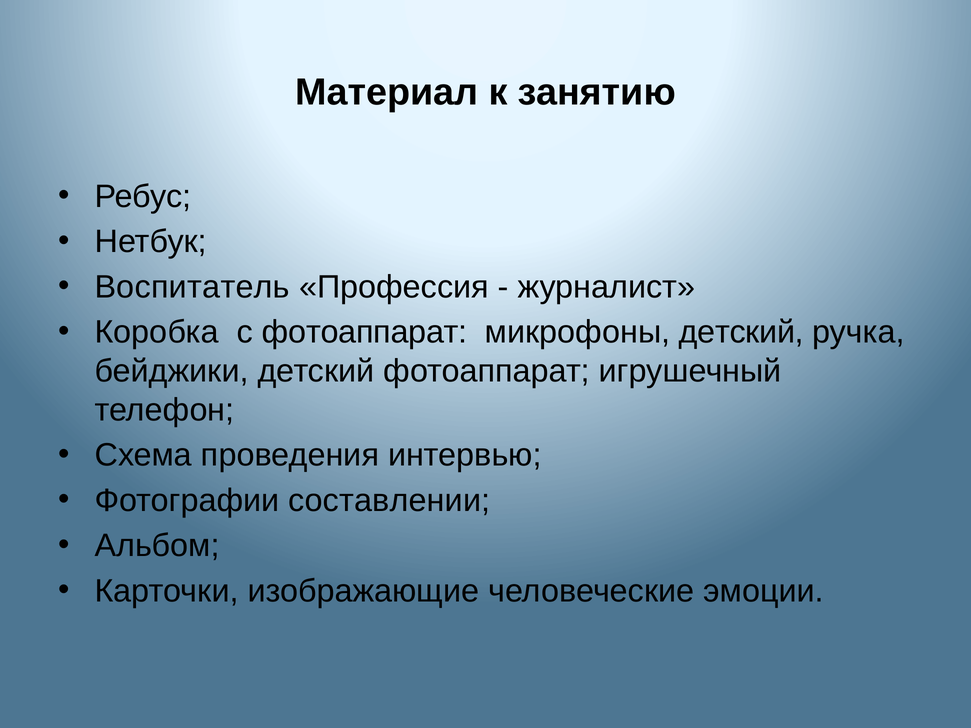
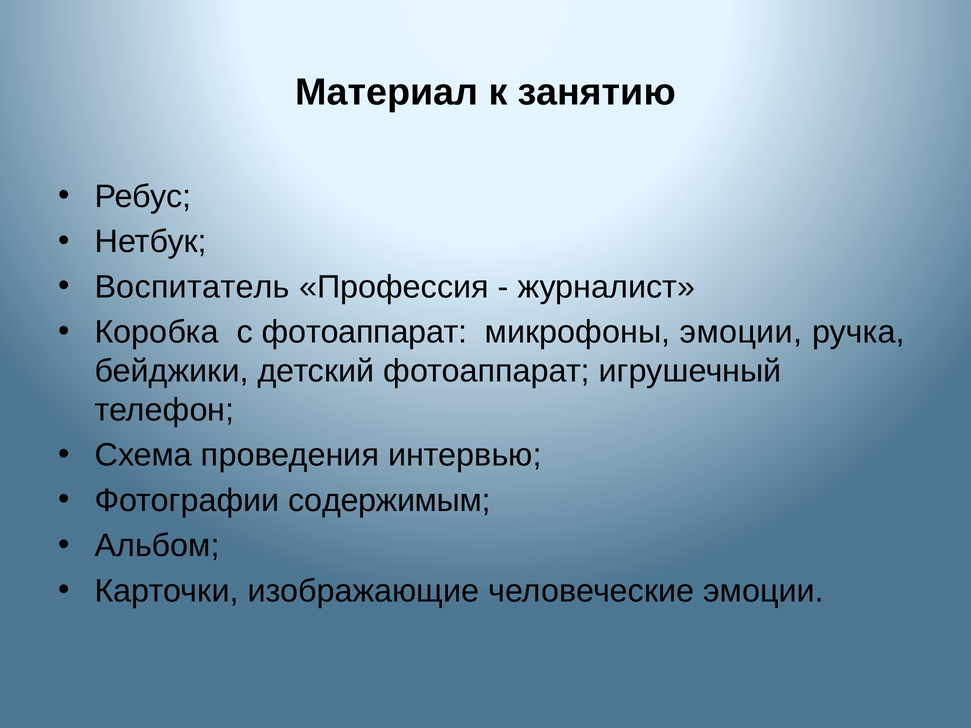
микрофоны детский: детский -> эмоции (741, 332)
составлении: составлении -> содержимым (390, 501)
